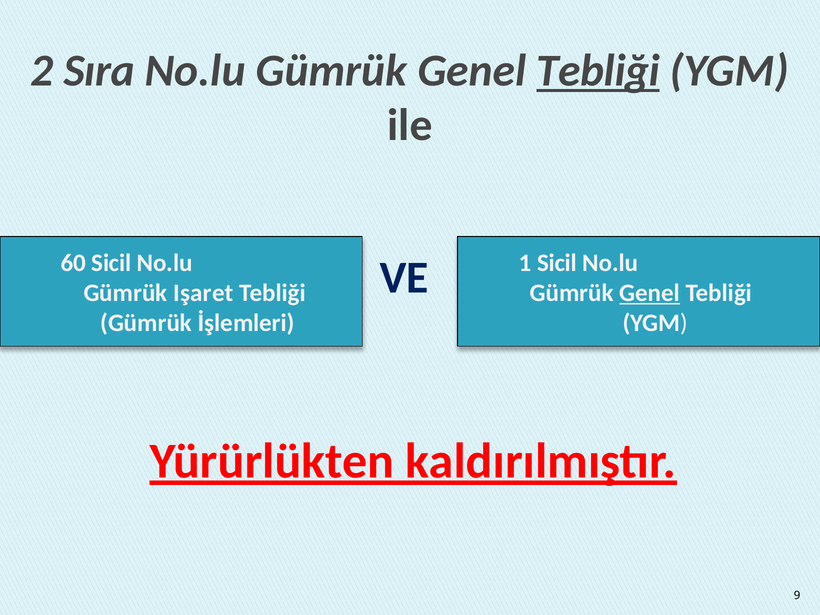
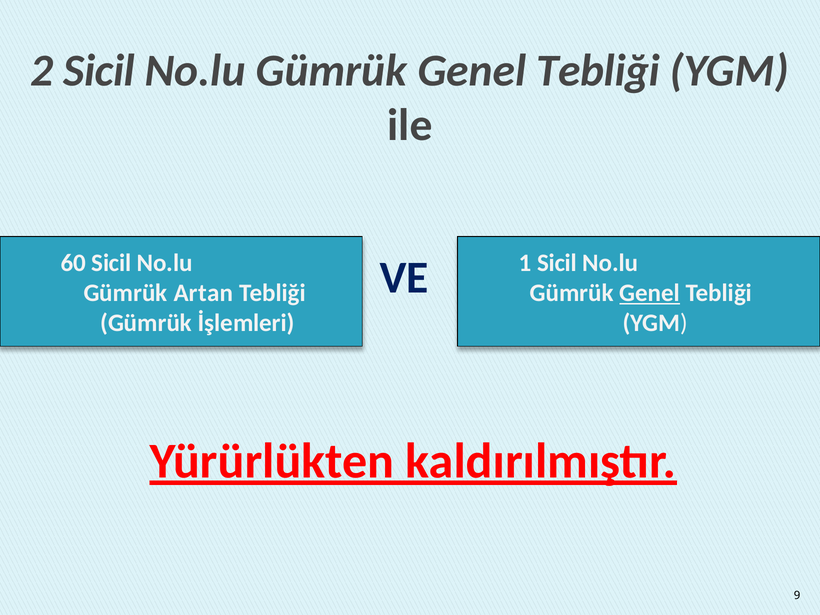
2 Sıra: Sıra -> Sicil (99, 71)
Tebliği underline: present -> none (598, 71)
Işaret: Işaret -> Artan (203, 293)
